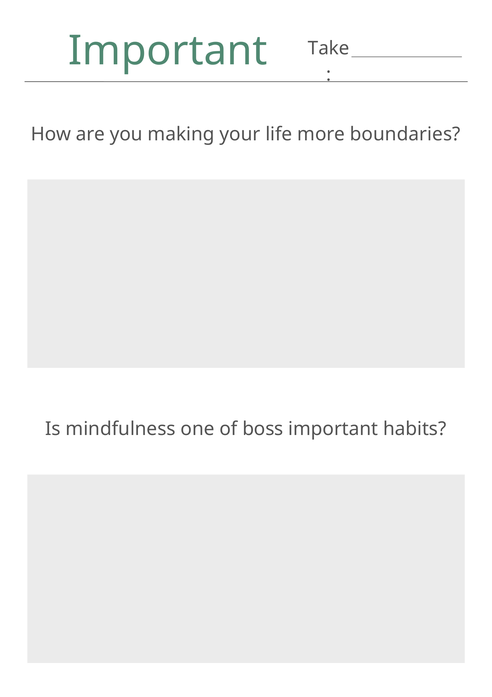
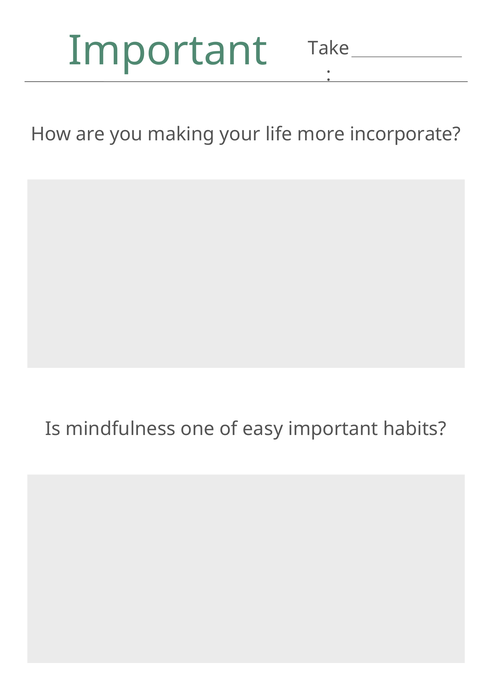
boundaries: boundaries -> incorporate (405, 134)
boss: boss -> easy (263, 429)
